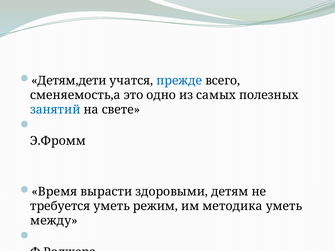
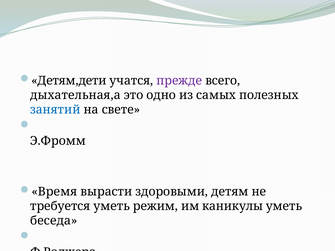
прежде colour: blue -> purple (179, 81)
сменяемость,а: сменяемость,а -> дыхательная,а (75, 95)
методика: методика -> каникулы (233, 206)
между: между -> беседа (54, 221)
